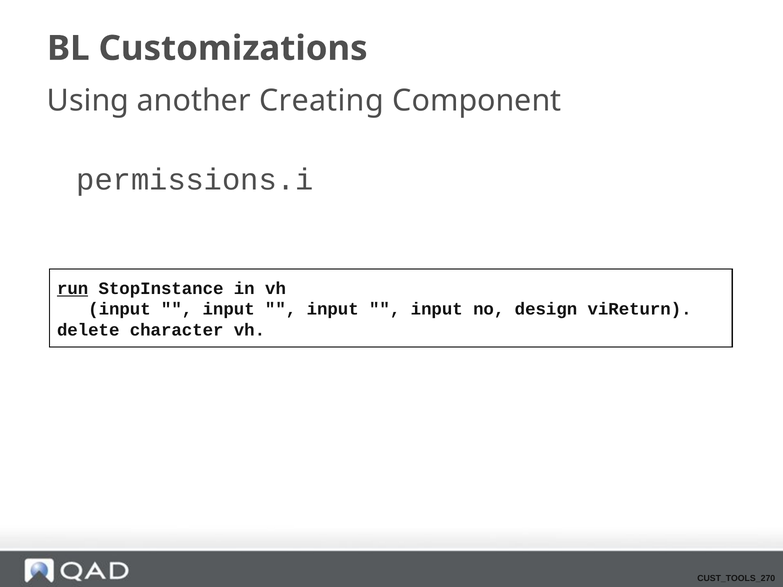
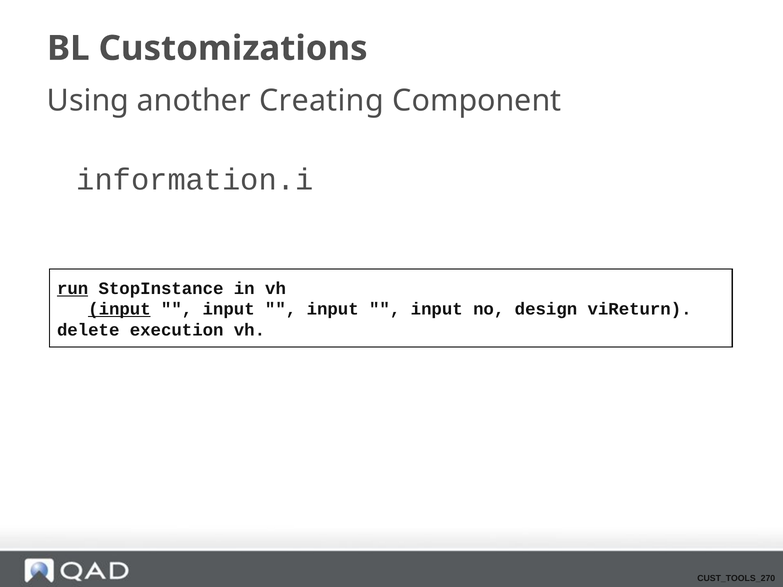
permissions.i: permissions.i -> information.i (195, 180)
input underline: none -> present (119, 309)
character: character -> execution (177, 330)
